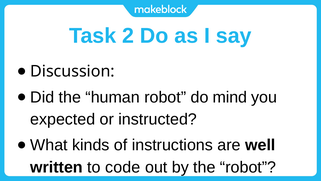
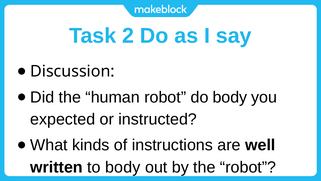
do mind: mind -> body (230, 97)
to code: code -> body (123, 167)
